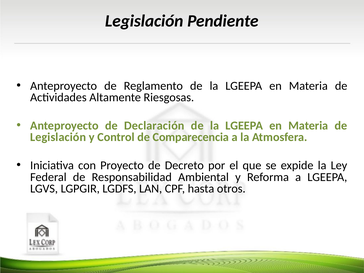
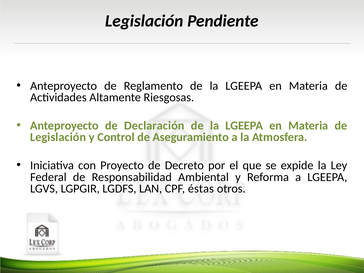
Comparecencia: Comparecencia -> Aseguramiento (191, 137)
hasta: hasta -> éstas (201, 189)
